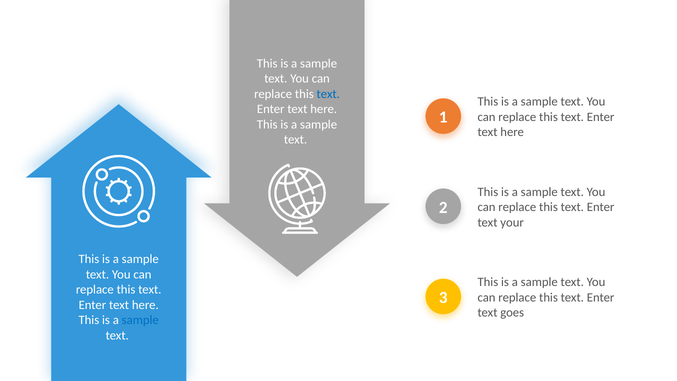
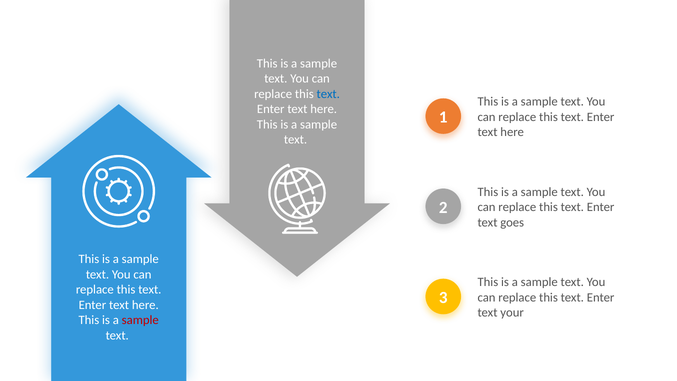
your: your -> goes (512, 222)
goes: goes -> your (512, 312)
sample colour: blue -> red (140, 320)
